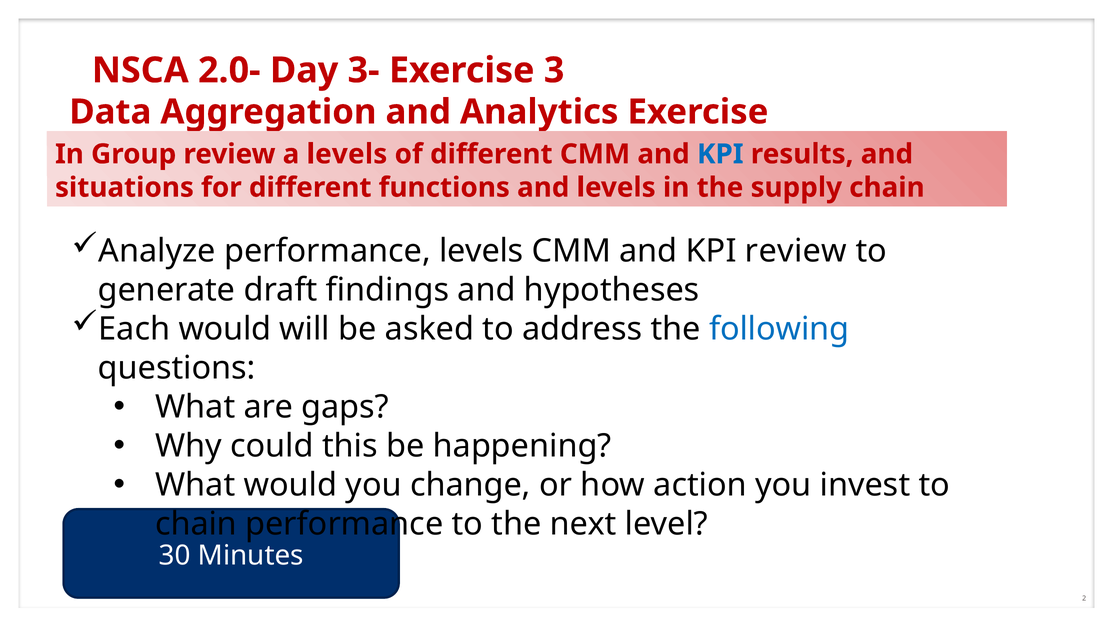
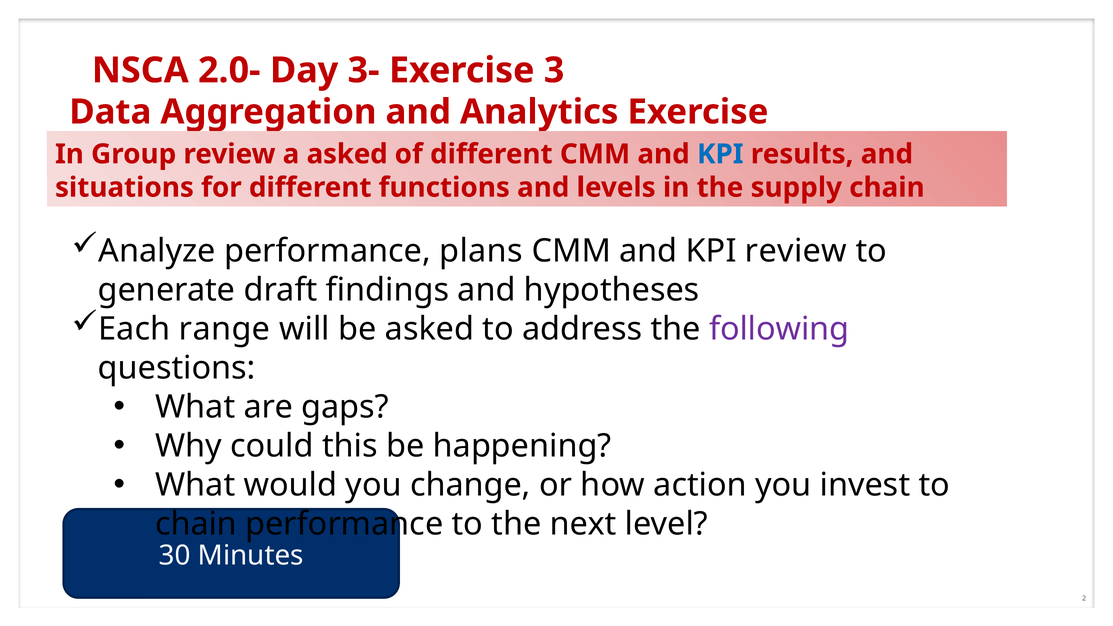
a levels: levels -> asked (347, 154)
performance levels: levels -> plans (481, 251)
Each would: would -> range (225, 329)
following colour: blue -> purple (779, 329)
